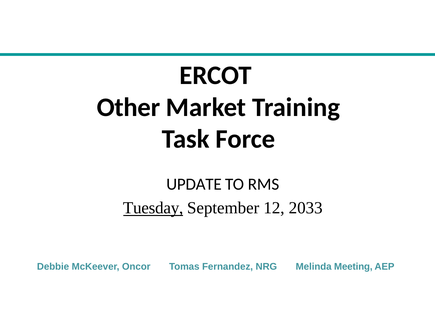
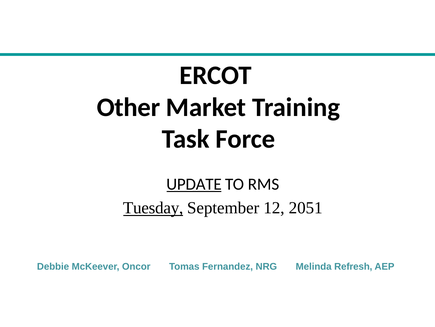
UPDATE underline: none -> present (194, 184)
2033: 2033 -> 2051 (306, 208)
Meeting: Meeting -> Refresh (353, 266)
